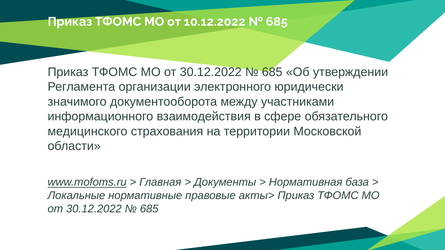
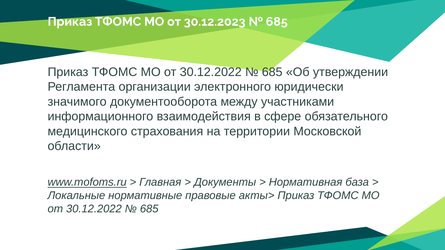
10.12.2022: 10.12.2022 -> 30.12.2023 (215, 22)
